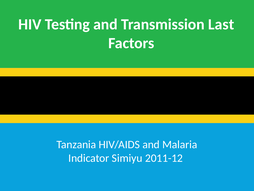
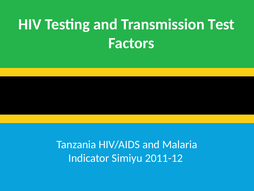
Last: Last -> Test (221, 24)
